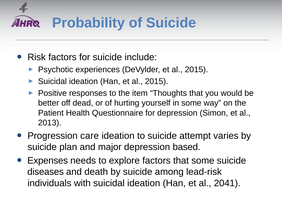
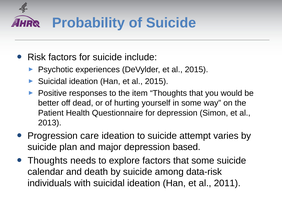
Expenses: Expenses -> Thoughts (48, 160)
diseases: diseases -> calendar (45, 171)
lead-risk: lead-risk -> data-risk (204, 171)
2041: 2041 -> 2011 (227, 183)
